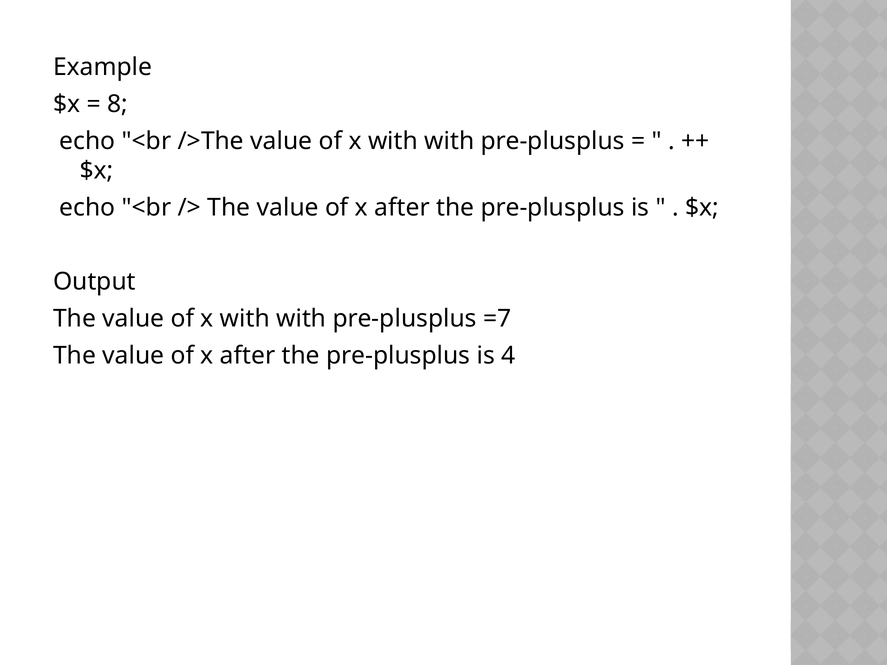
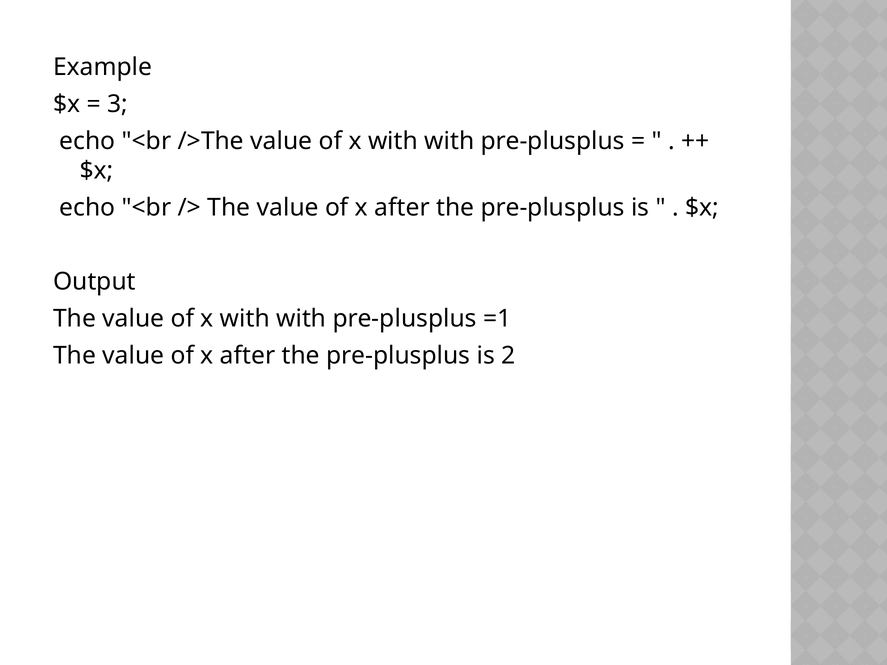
8: 8 -> 3 (118, 104)
=7: =7 -> =1 (497, 319)
4: 4 -> 2 (508, 356)
